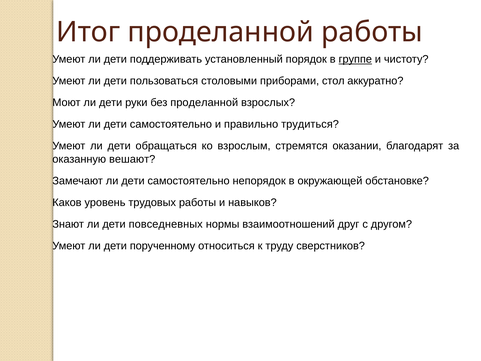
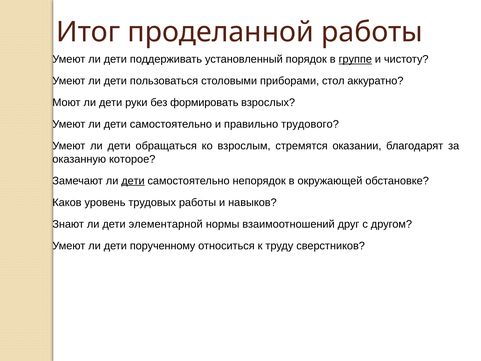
без проделанной: проделанной -> формировать (204, 103)
трудиться: трудиться -> трудового (310, 124)
вешают: вешают -> которое (132, 159)
дети underline: none -> present (133, 181)
повседневных: повседневных -> элементарной (166, 224)
